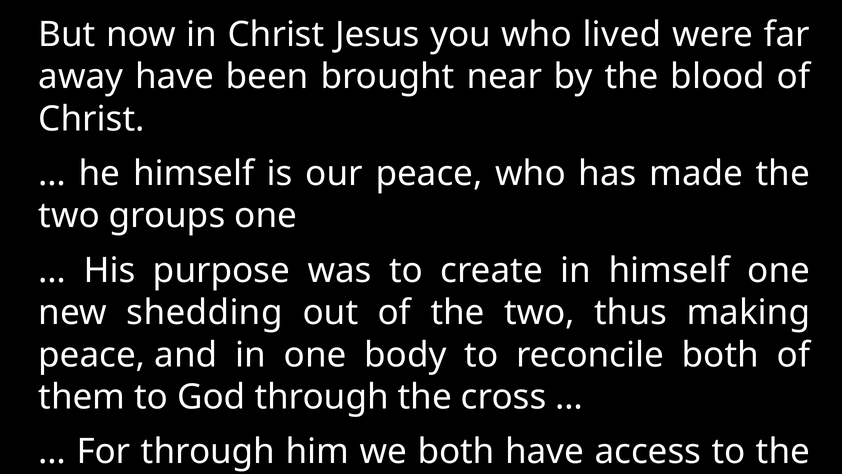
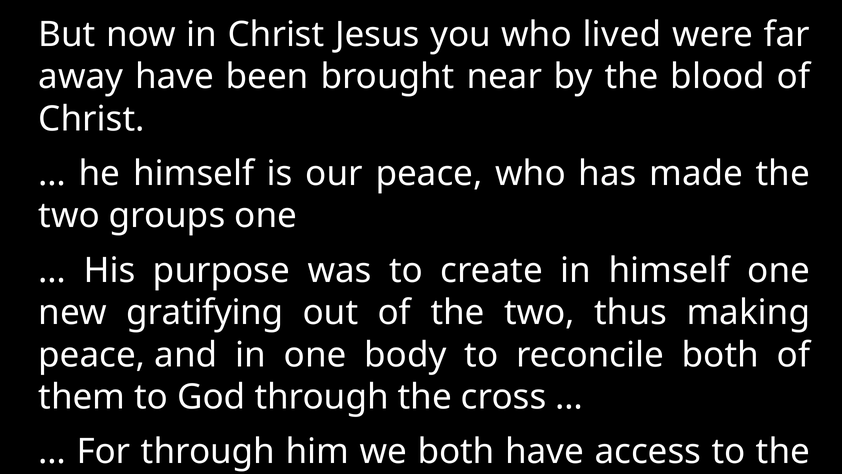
shedding: shedding -> gratifying (205, 313)
